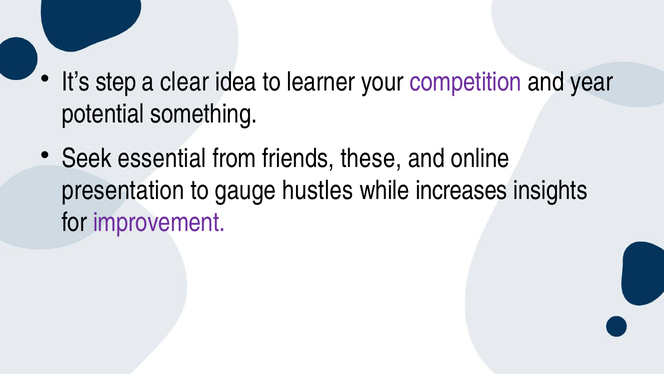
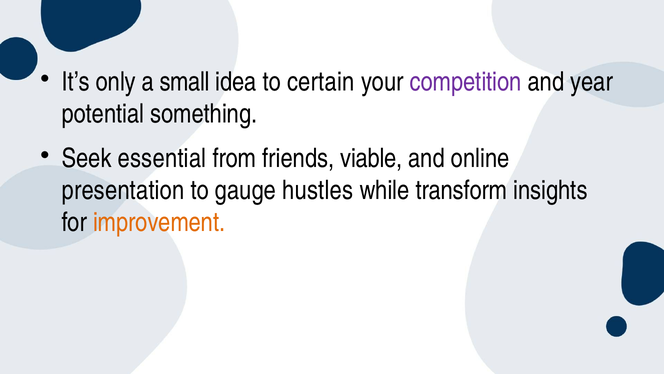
step: step -> only (116, 82)
clear: clear -> small (185, 82)
learner: learner -> certain (321, 82)
these: these -> viable (371, 158)
increases: increases -> transform (461, 190)
improvement colour: purple -> orange (159, 222)
